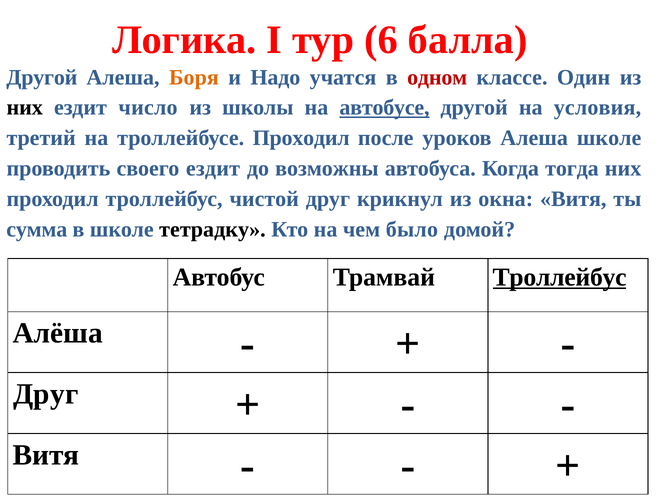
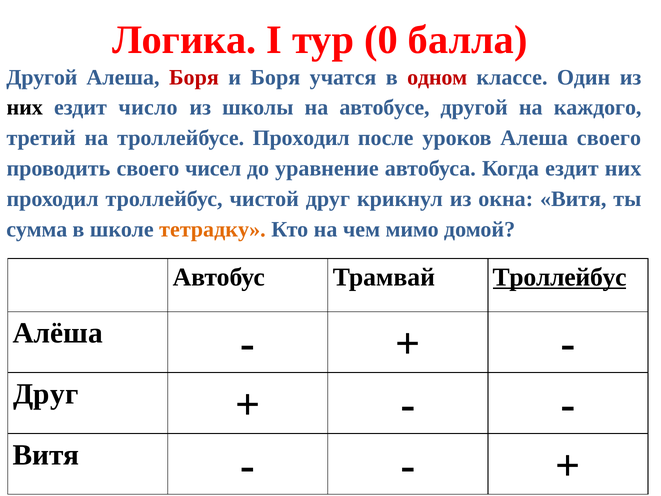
6: 6 -> 0 (381, 40)
Боря colour: orange -> red (194, 77)
и Надо: Надо -> Боря (275, 77)
автобусе underline: present -> none (384, 108)
условия: условия -> каждого (598, 108)
Алеша школе: школе -> своего (609, 138)
своего ездит: ездит -> чисел (213, 168)
возможны: возможны -> уравнение (327, 168)
Когда тогда: тогда -> ездит (572, 168)
тетрадку colour: black -> orange (212, 229)
было: было -> мимо (412, 229)
